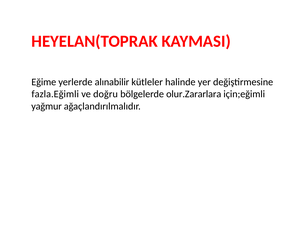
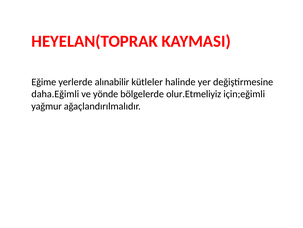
fazla.Eğimli: fazla.Eğimli -> daha.Eğimli (55, 94)
doğru: doğru -> yönde (106, 94)
olur.Zararlara: olur.Zararlara -> olur.Etmeliyiz (194, 94)
